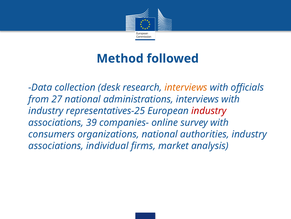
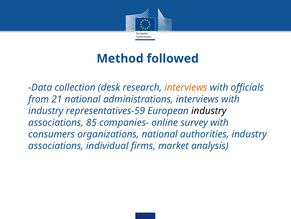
27: 27 -> 21 (57, 99)
representatives-25: representatives-25 -> representatives-59 (105, 111)
industry colour: red -> black (209, 111)
39: 39 -> 85 (91, 122)
